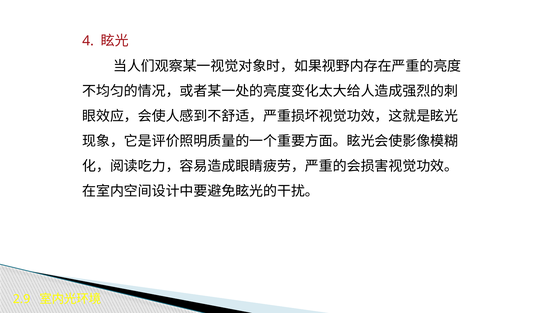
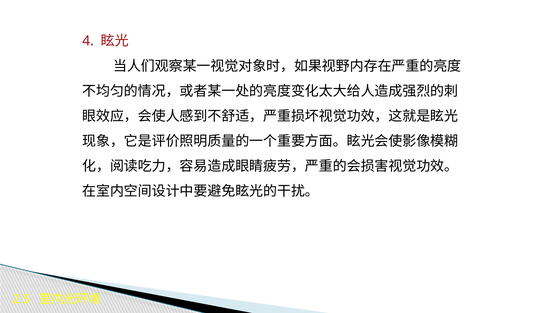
2.9: 2.9 -> 2.5 (22, 299)
